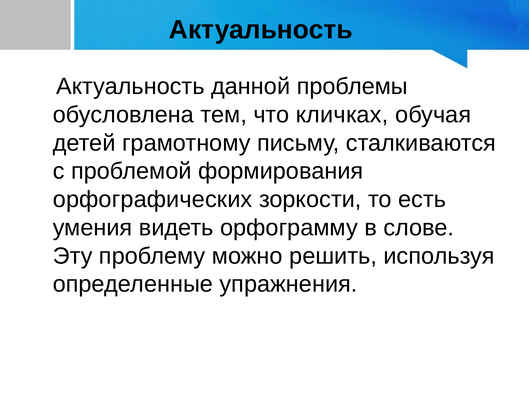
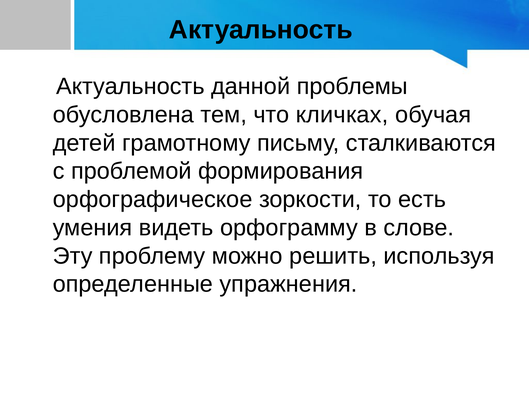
орфографических: орфографических -> орфографическое (153, 199)
